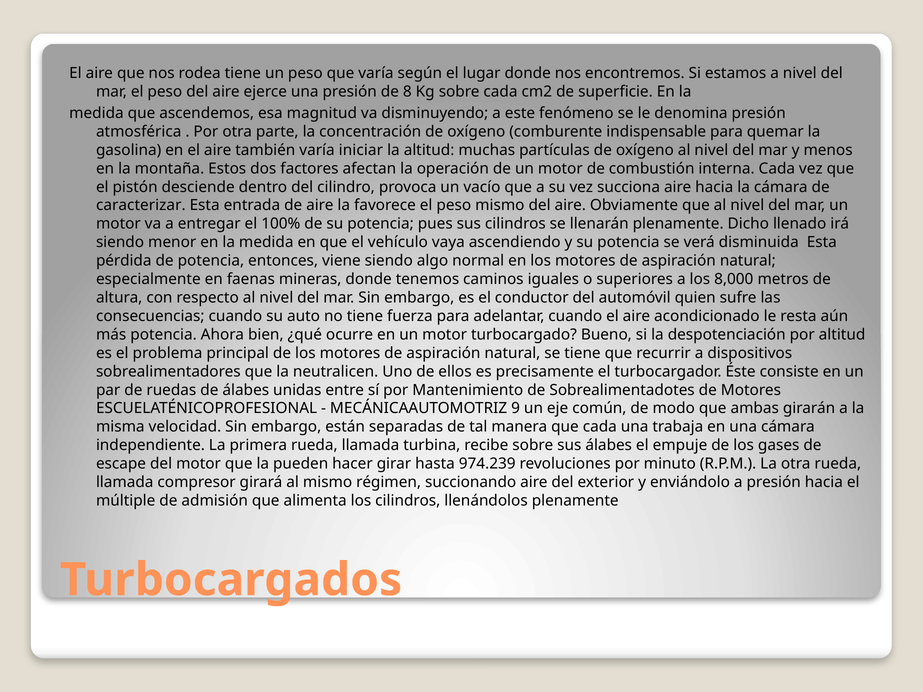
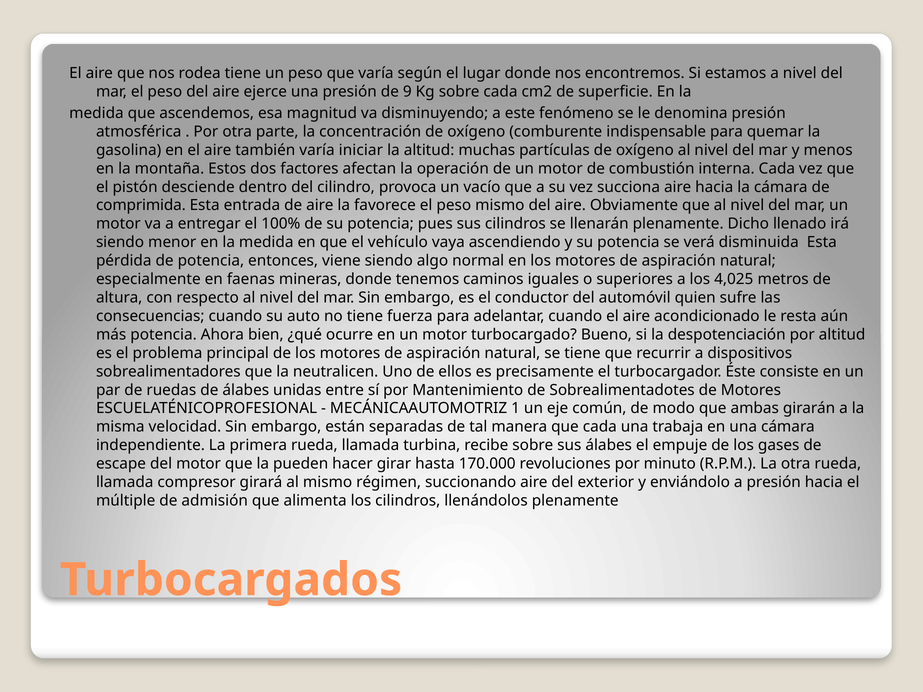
8: 8 -> 9 (407, 92)
caracterizar: caracterizar -> comprimida (141, 205)
8,000: 8,000 -> 4,025 (734, 279)
9: 9 -> 1 (516, 409)
974.239: 974.239 -> 170.000 (487, 464)
